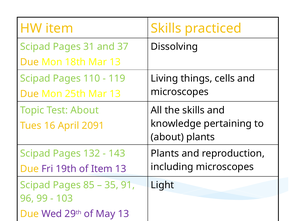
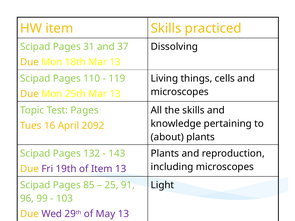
Test About: About -> Pages (85, 110)
2091: 2091 -> 2092 (93, 126)
35: 35 -> 25 (111, 185)
